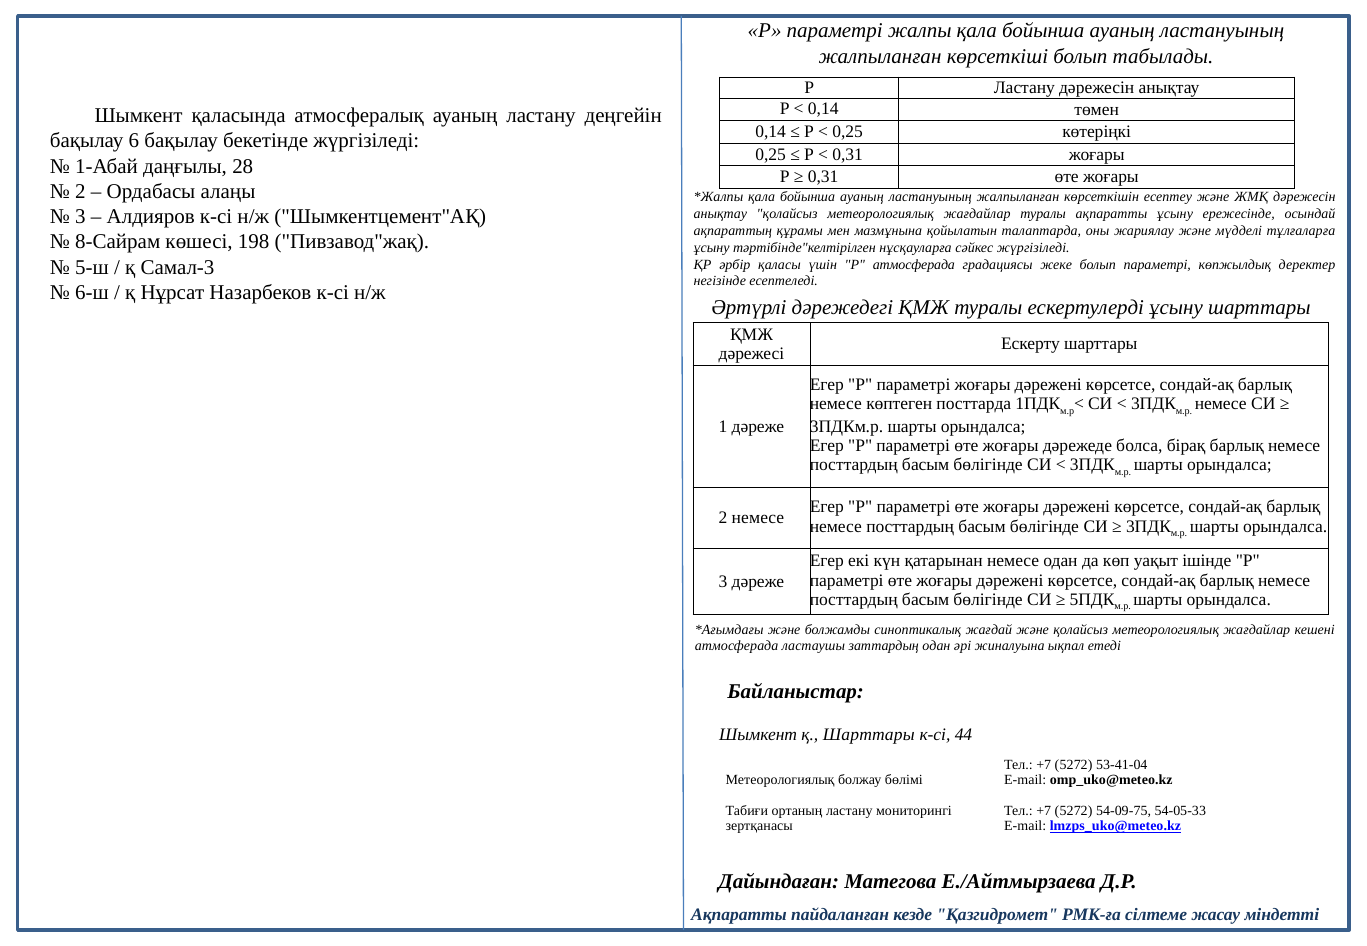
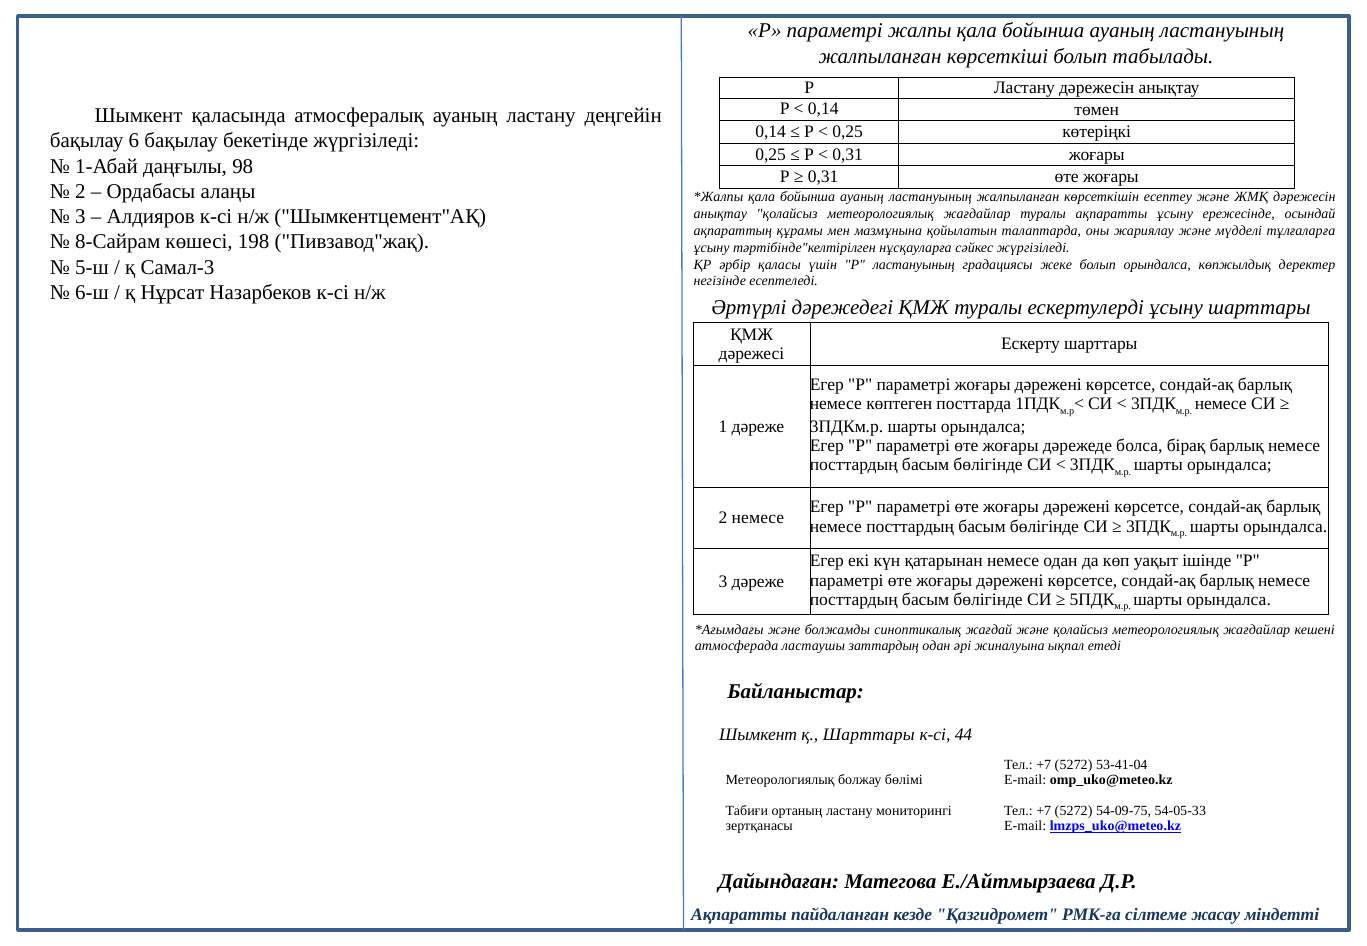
28: 28 -> 98 (243, 166)
Р атмосферада: атмосферада -> ластануының (914, 264)
болып параметрі: параметрі -> орындалса (1157, 264)
